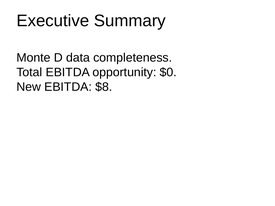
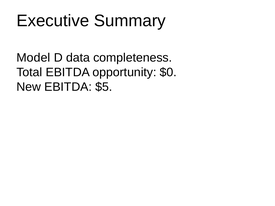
Monte: Monte -> Model (33, 58)
$8: $8 -> $5 (104, 87)
